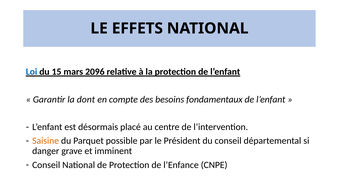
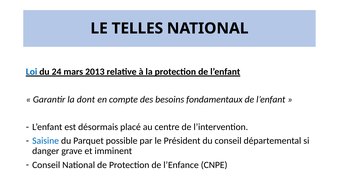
EFFETS: EFFETS -> TELLES (137, 28)
15: 15 -> 24 (57, 72)
2096: 2096 -> 2013 (95, 72)
Saisine colour: orange -> blue (46, 141)
